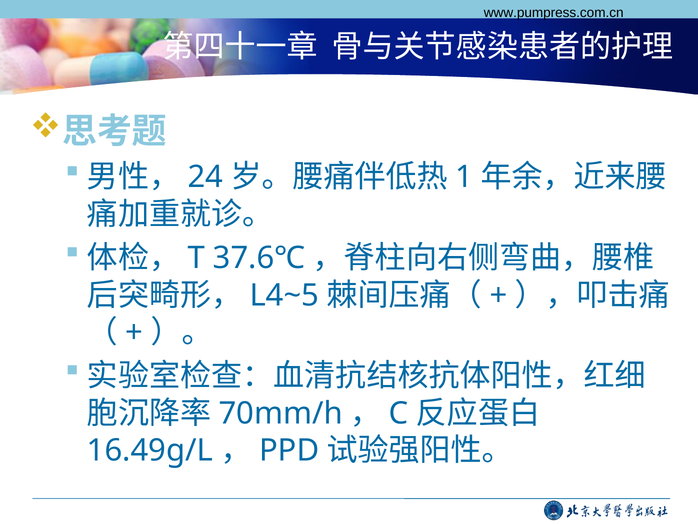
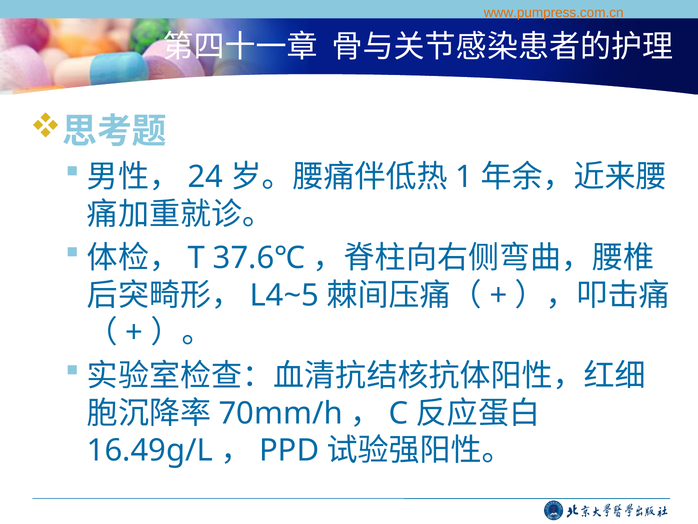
www.pumpress.com.cn colour: black -> orange (554, 13)
